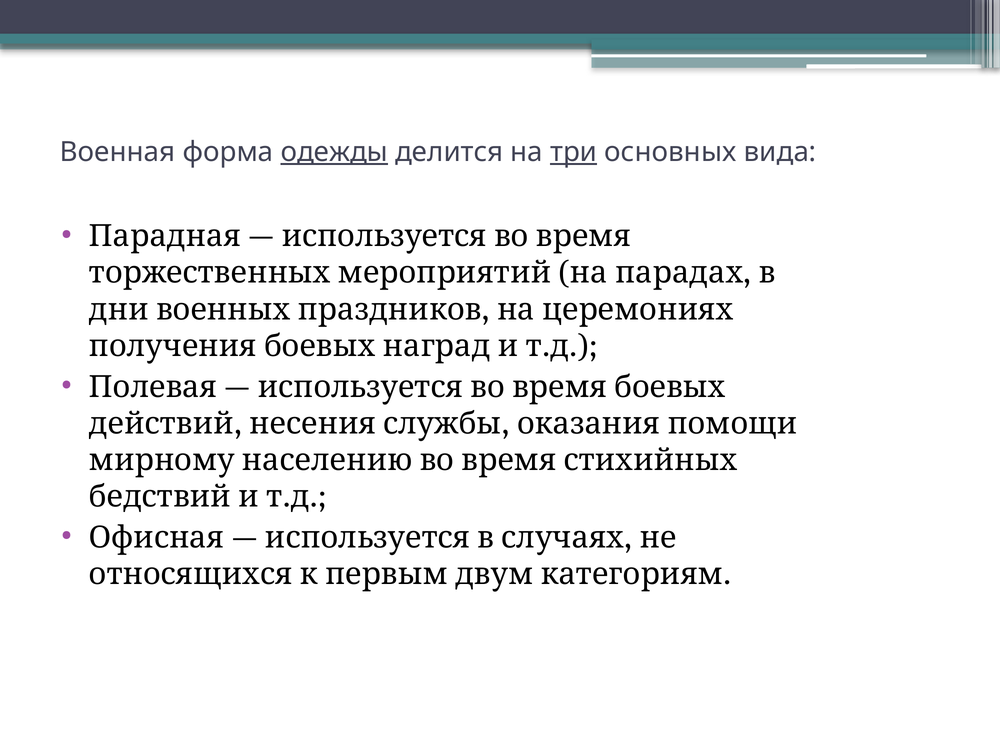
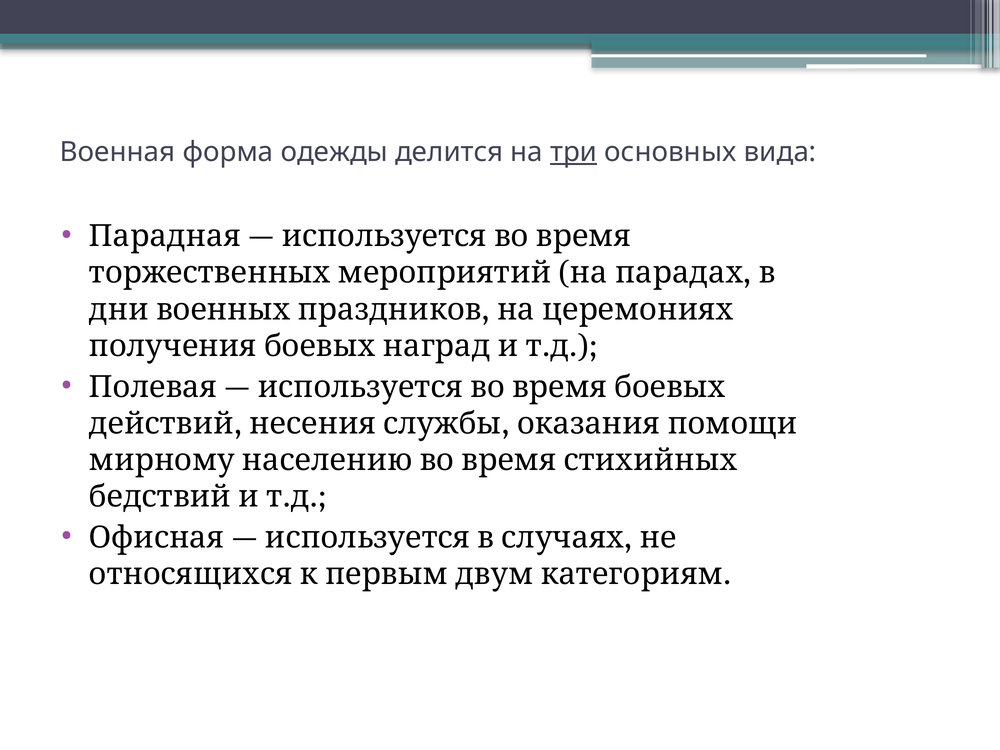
одежды underline: present -> none (334, 152)
